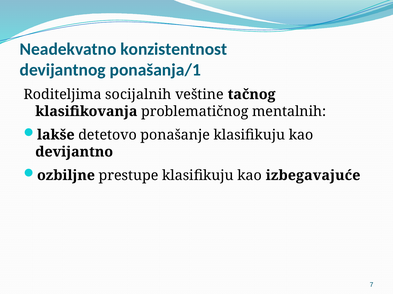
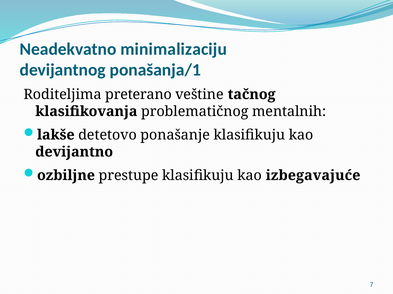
konzistentnost: konzistentnost -> minimalizaciju (174, 49)
socijalnih: socijalnih -> preterano (138, 95)
